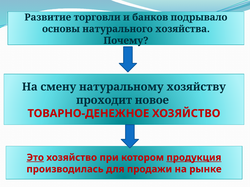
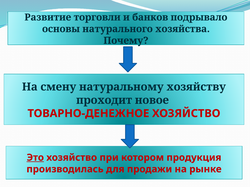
продукция underline: present -> none (194, 158)
